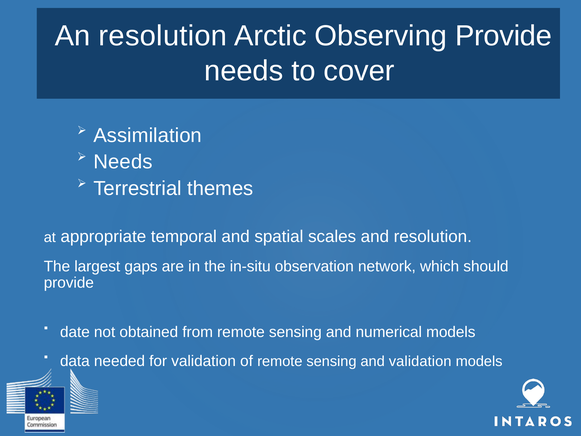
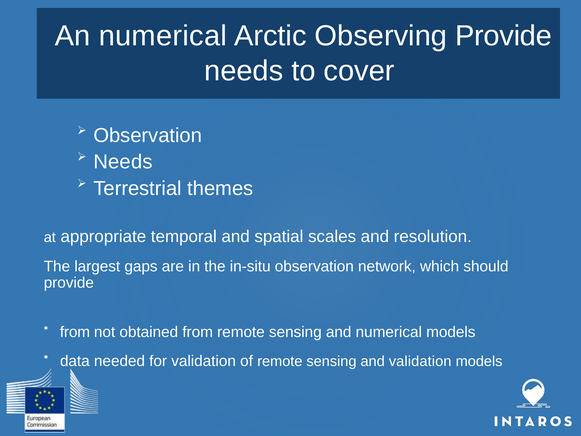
An resolution: resolution -> numerical (163, 36)
Assimilation: Assimilation -> Observation (148, 135)
date: date -> from (75, 332)
